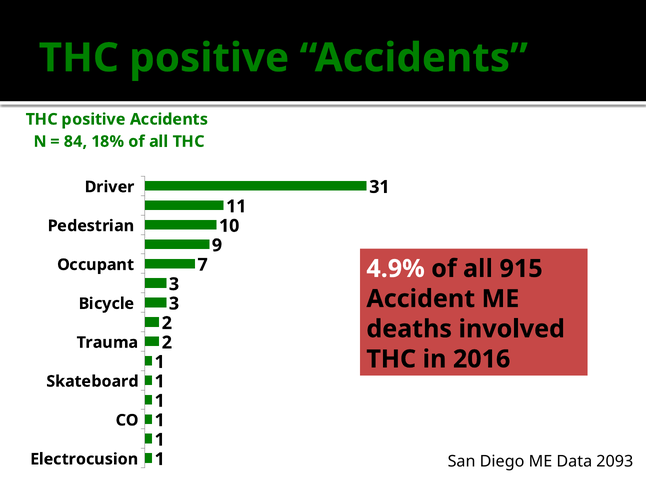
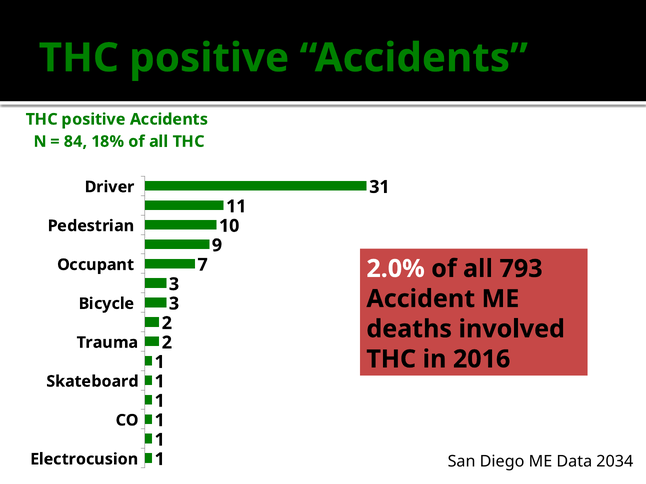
4.9%: 4.9% -> 2.0% (396, 269)
915: 915 -> 793 (521, 269)
2093: 2093 -> 2034 (615, 462)
